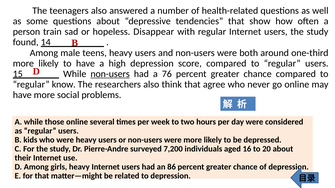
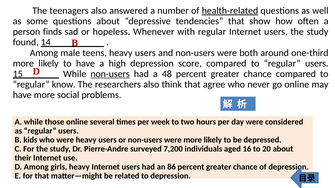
health-related underline: none -> present (230, 11)
train: train -> finds (52, 32)
Disappear: Disappear -> Whenever (154, 32)
76: 76 -> 48 (167, 74)
